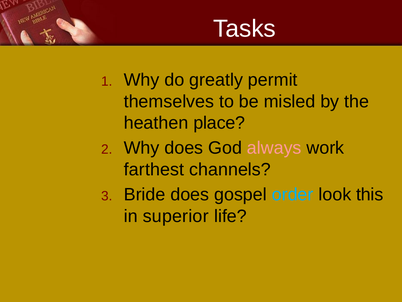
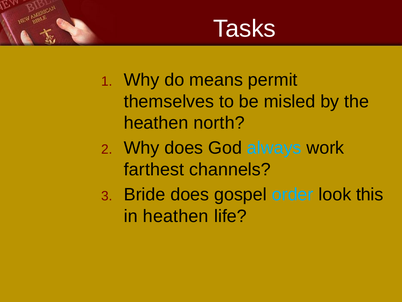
greatly: greatly -> means (216, 80)
place: place -> north (219, 123)
always colour: pink -> light blue (274, 148)
in superior: superior -> heathen (176, 216)
